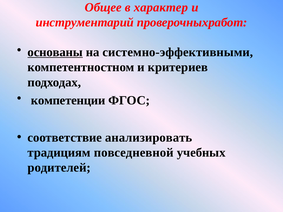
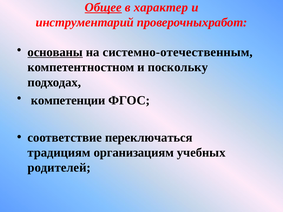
Общее underline: none -> present (103, 7)
системно-эффективными: системно-эффективными -> системно-отечественным (178, 52)
критериев: критериев -> поскольку (178, 67)
анализировать: анализировать -> переключаться (149, 138)
повседневной: повседневной -> организациям (134, 153)
